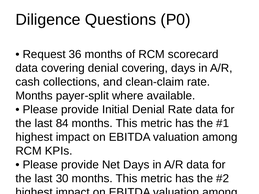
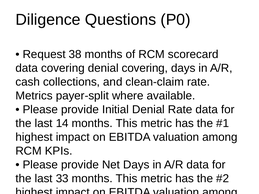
Request 36: 36 -> 38 (75, 54)
Months: Months -> Metrics (34, 96)
84: 84 -> 14 (62, 123)
30: 30 -> 33 (62, 179)
